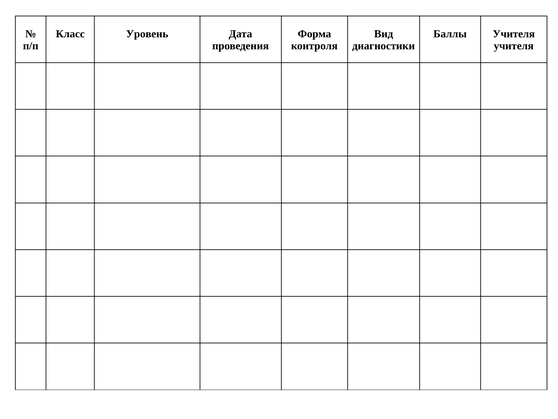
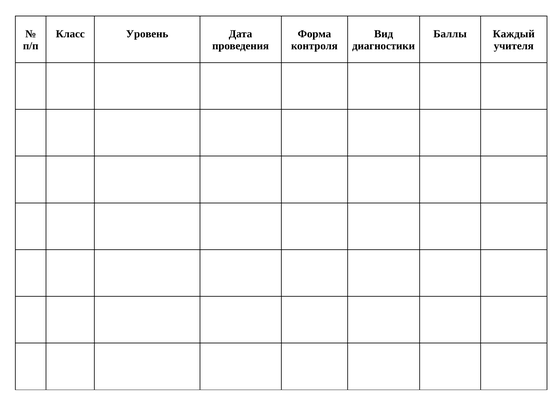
Баллы Учителя: Учителя -> Каждый (514, 34)
